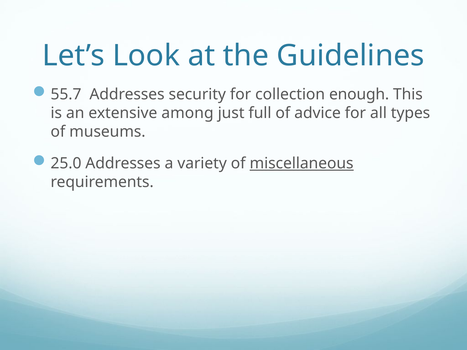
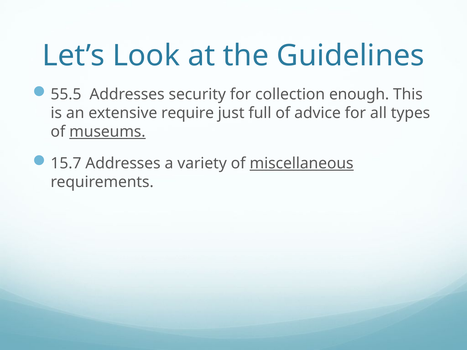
55.7: 55.7 -> 55.5 (66, 94)
among: among -> require (188, 113)
museums underline: none -> present (107, 132)
25.0: 25.0 -> 15.7 (66, 164)
